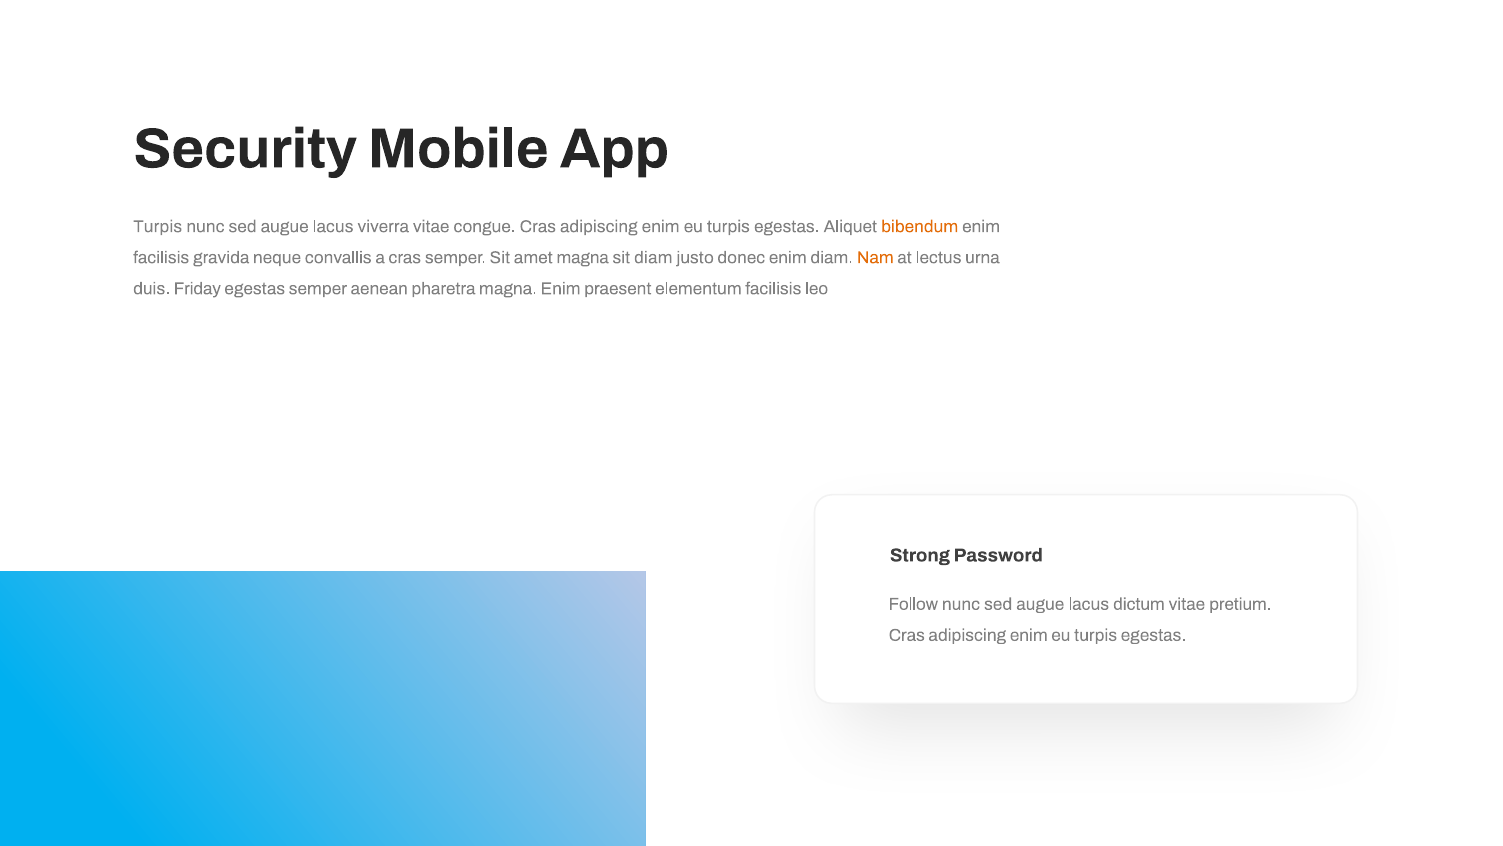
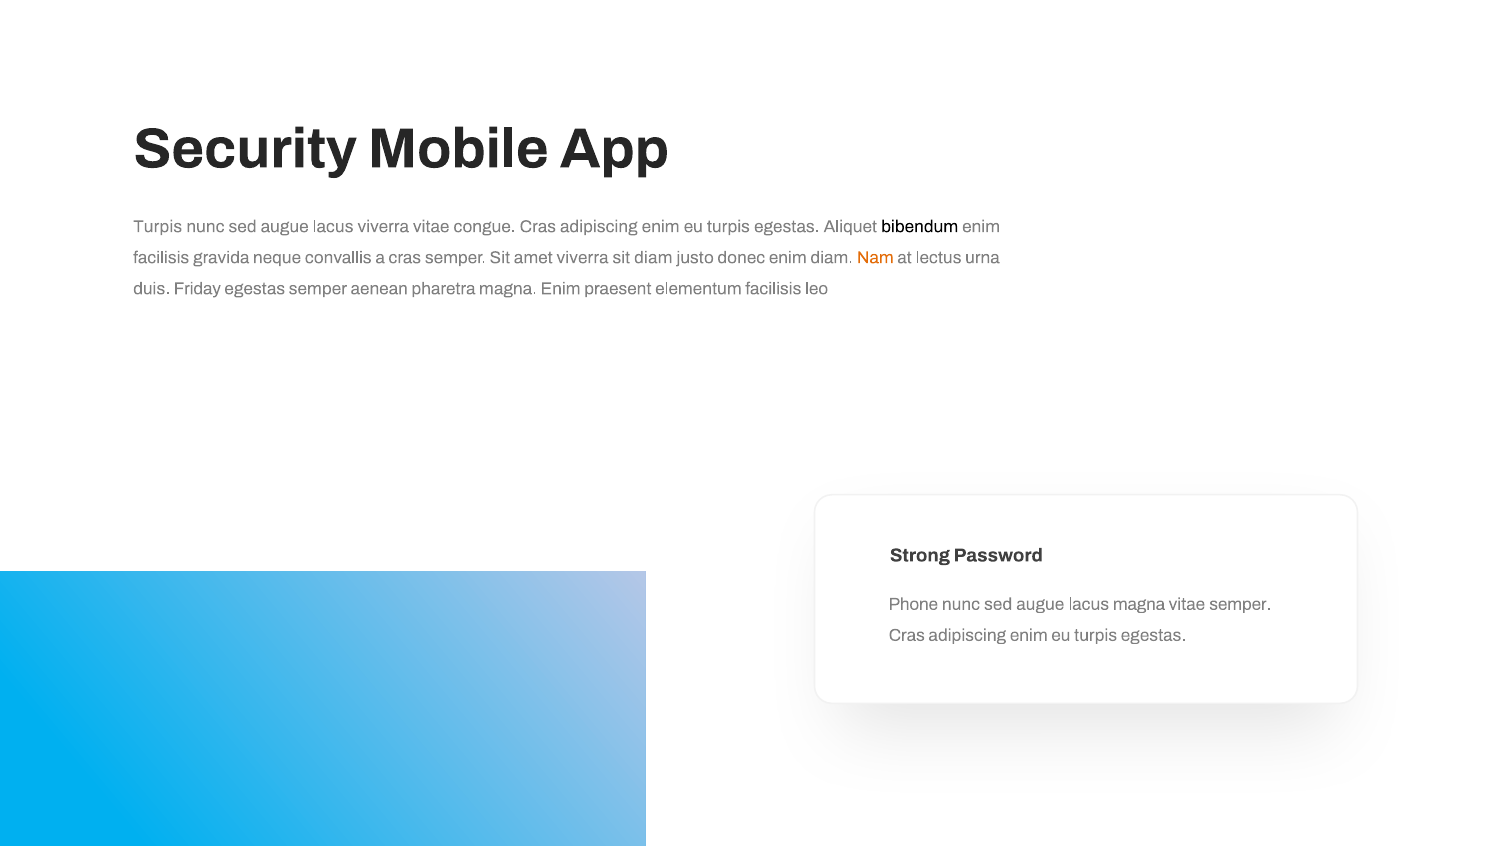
bibendum colour: orange -> black (920, 226)
amet magna: magna -> viverra (583, 257)
Follow: Follow -> Phone (913, 604)
lacus dictum: dictum -> magna (1139, 604)
vitae pretium: pretium -> semper (1240, 604)
